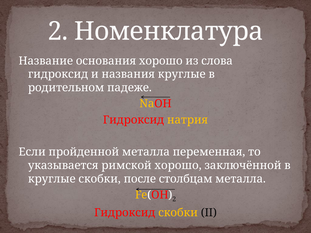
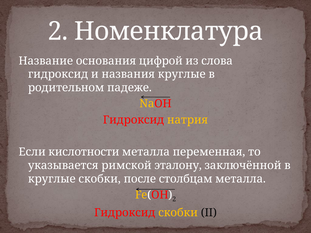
основания хорошо: хорошо -> цифрой (161, 61)
пройденной: пройденной -> кислотности (84, 152)
римской хорошо: хорошо -> эталону (178, 166)
